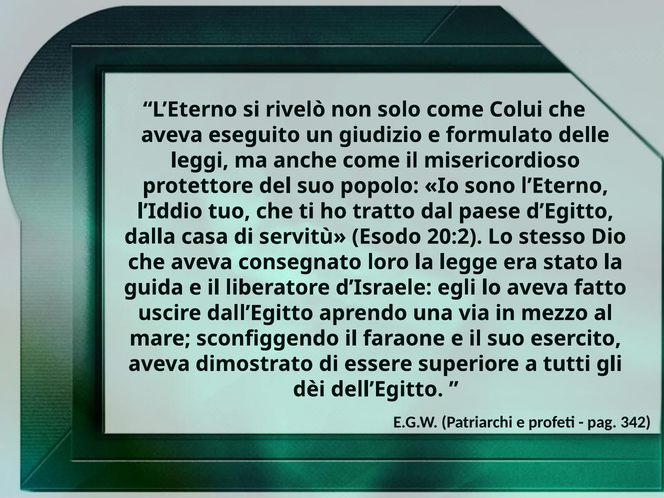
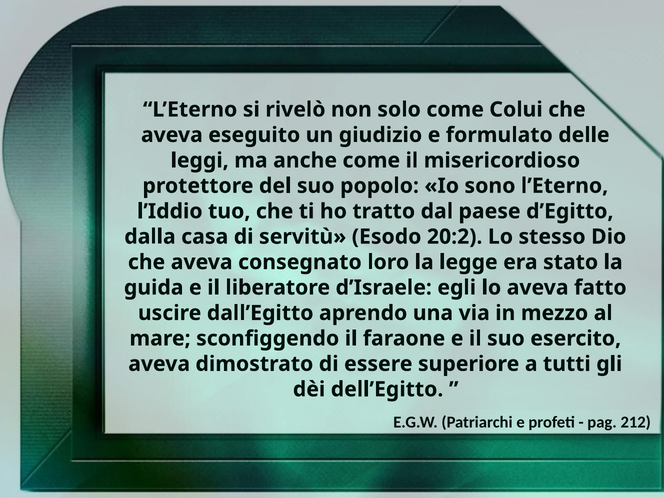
342: 342 -> 212 (636, 422)
